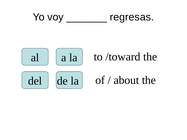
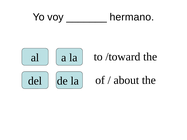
regresas: regresas -> hermano (132, 17)
